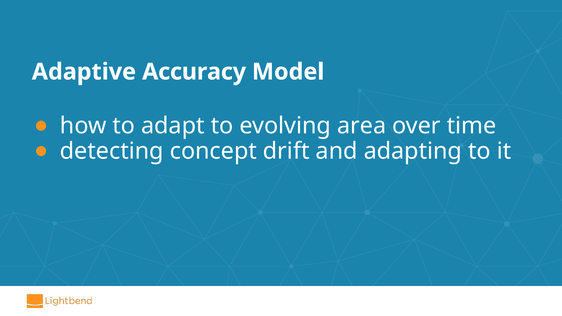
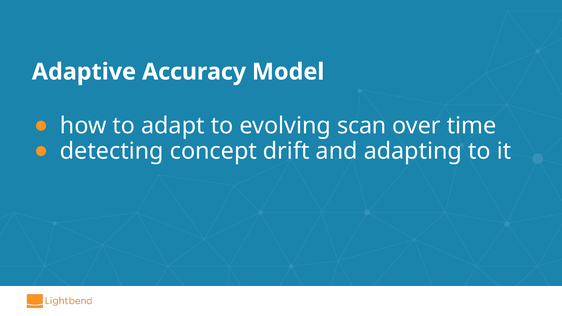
area: area -> scan (362, 126)
